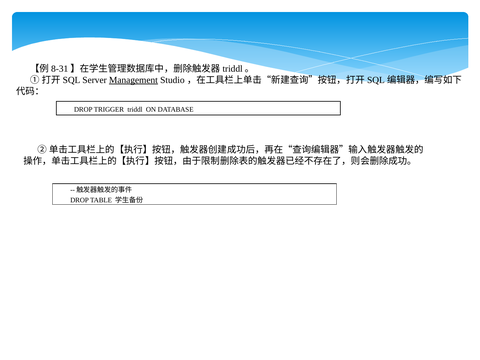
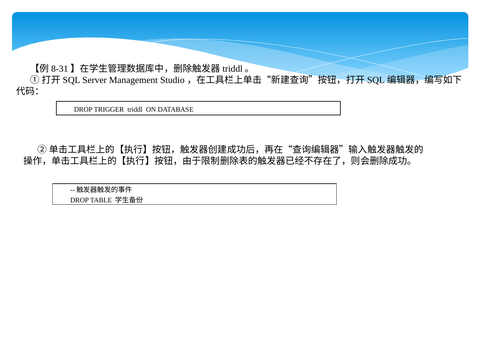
Management underline: present -> none (133, 80)
